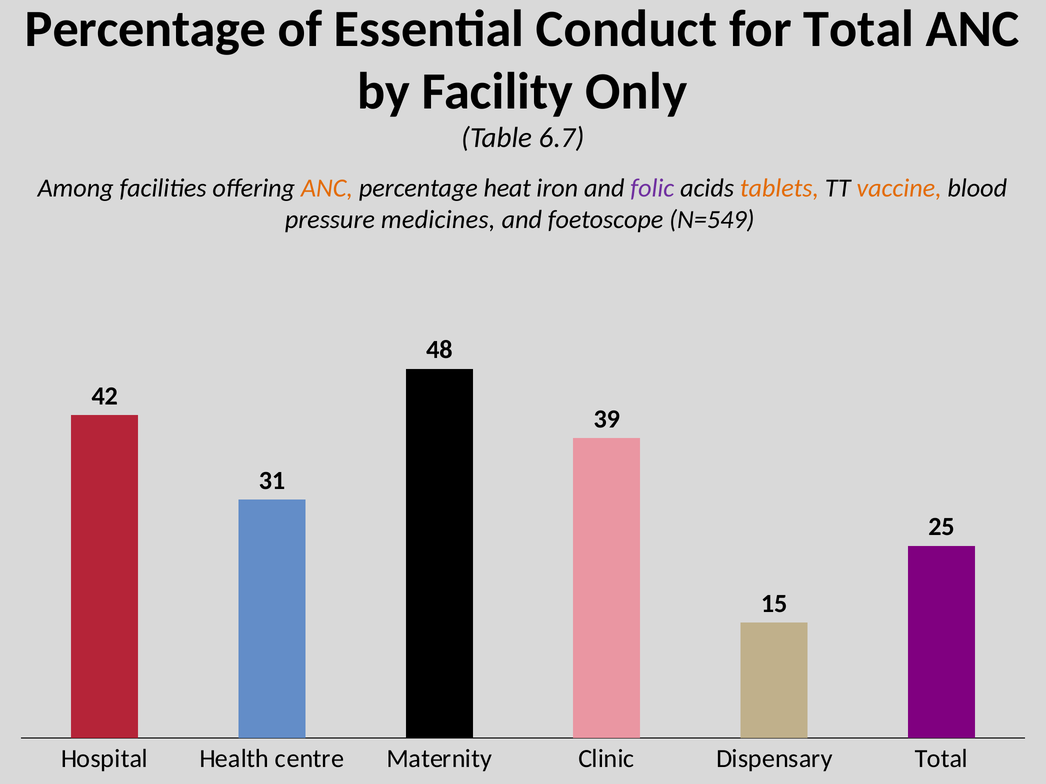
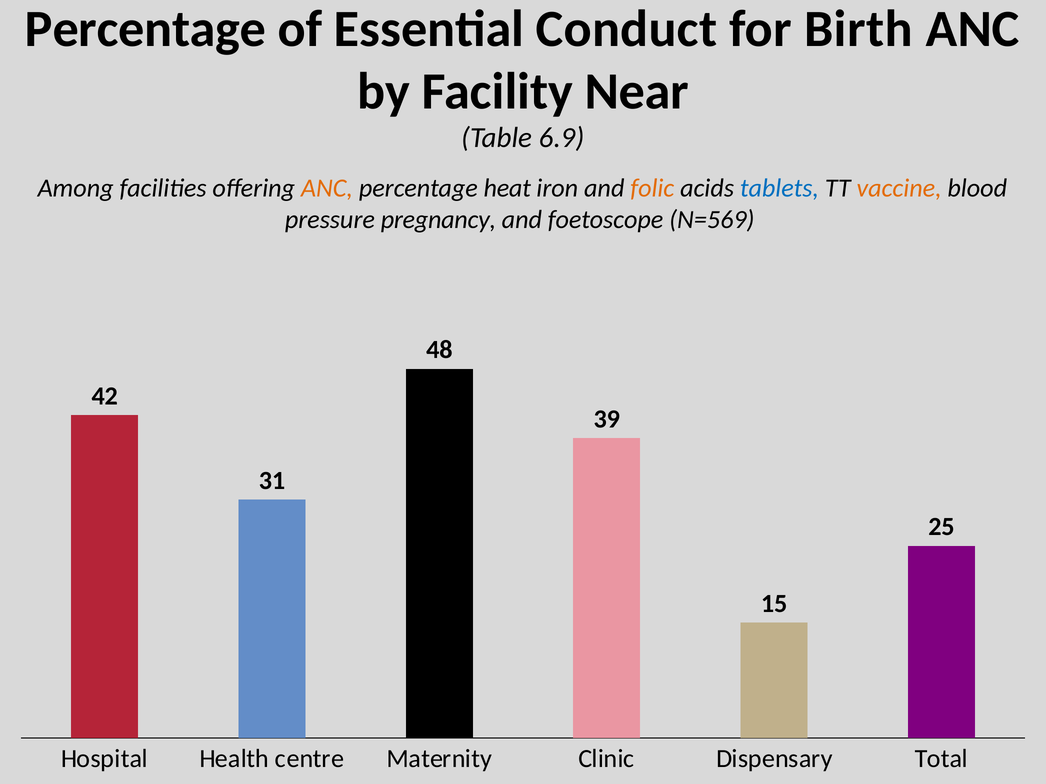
for Total: Total -> Birth (859, 29)
Only: Only -> Near (637, 92)
6.7: 6.7 -> 6.9 (562, 138)
folic colour: purple -> orange (652, 188)
tablets colour: orange -> blue (779, 188)
medicines: medicines -> pregnancy (438, 220)
N=549: N=549 -> N=569 (712, 220)
